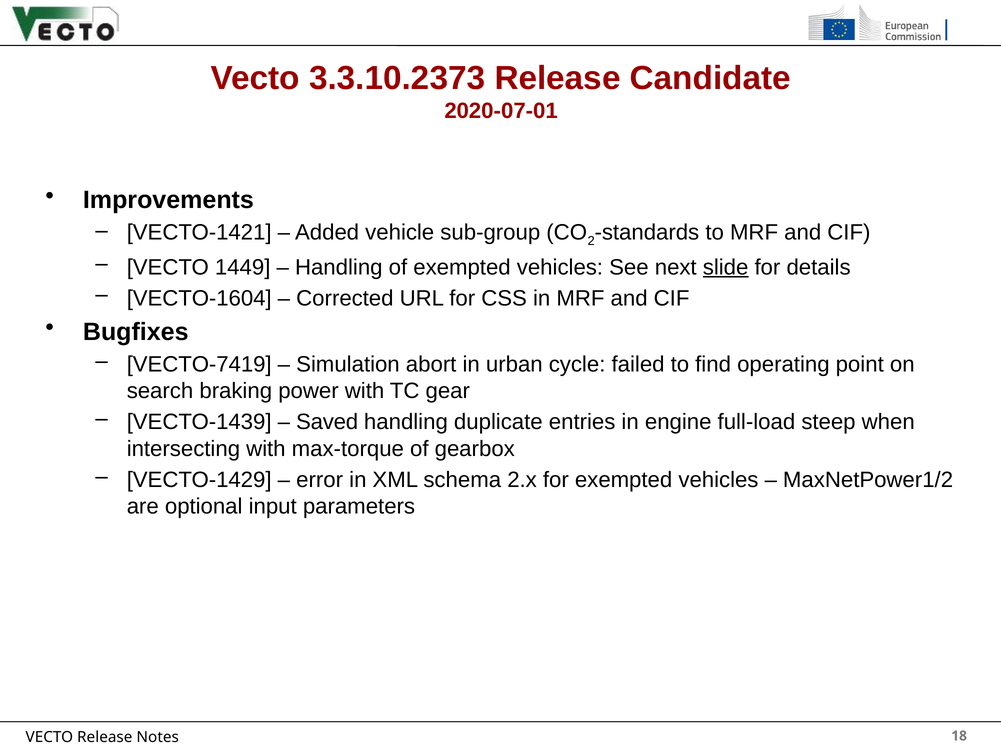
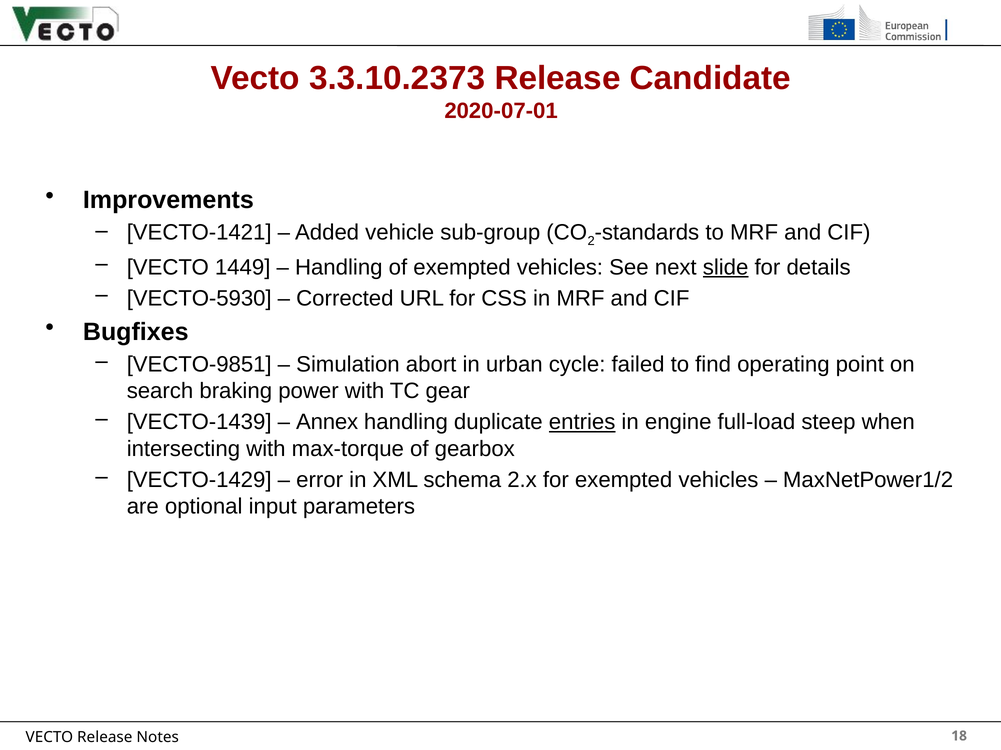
VECTO-1604: VECTO-1604 -> VECTO-5930 (199, 299)
VECTO-7419: VECTO-7419 -> VECTO-9851 (199, 365)
Saved: Saved -> Annex (327, 423)
entries underline: none -> present (582, 423)
